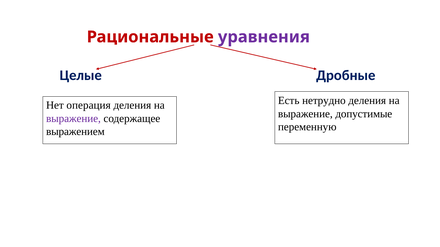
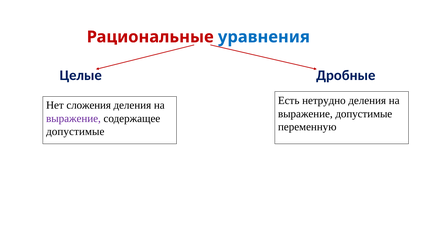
уравнения colour: purple -> blue (264, 37)
операция: операция -> сложения (89, 106)
выражением: выражением -> допустимые (75, 132)
